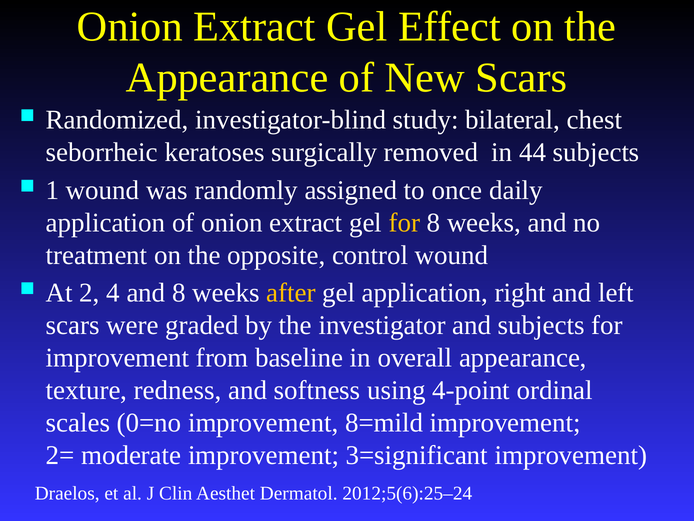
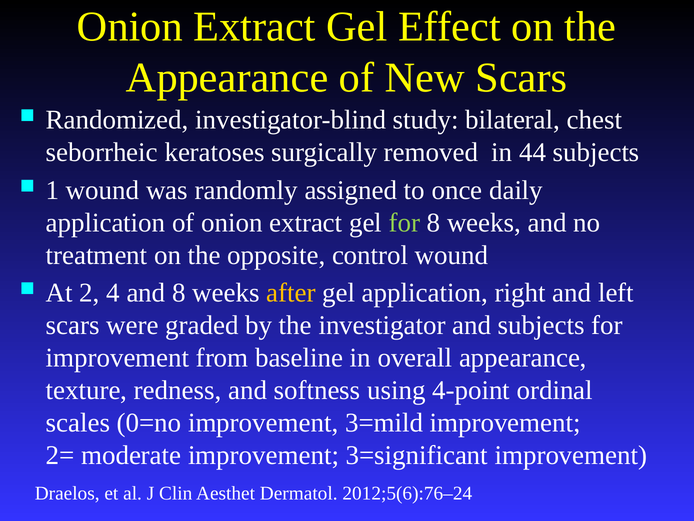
for colour: yellow -> light green (404, 222)
8=mild: 8=mild -> 3=mild (384, 422)
2012;5(6):25–24: 2012;5(6):25–24 -> 2012;5(6):76–24 (407, 493)
